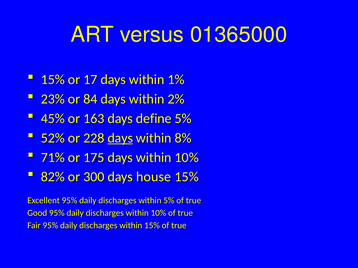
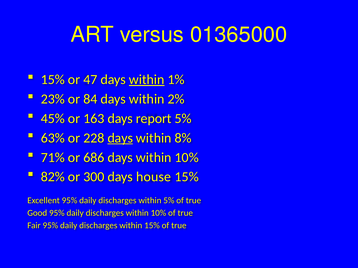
17: 17 -> 47 (90, 80)
within underline: none -> present (147, 80)
define: define -> report (154, 119)
52%: 52% -> 63% (53, 138)
175: 175 -> 686 (94, 158)
